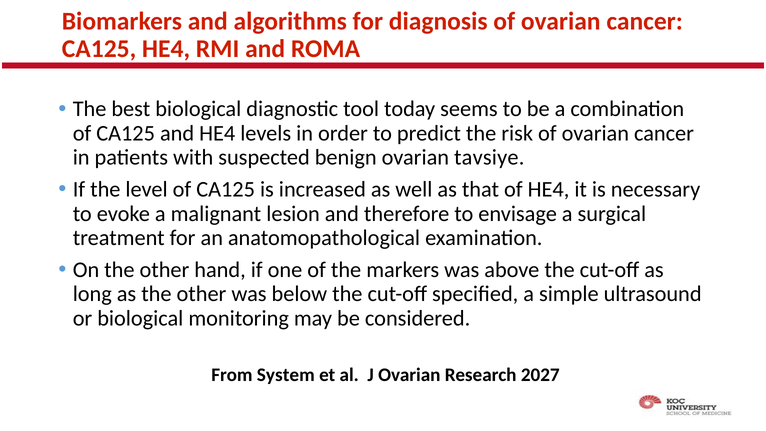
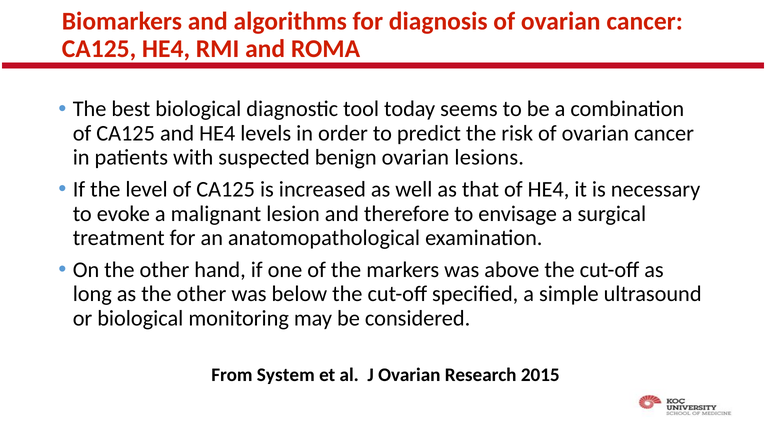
tavsiye: tavsiye -> lesions (489, 157)
2027: 2027 -> 2015 (540, 375)
